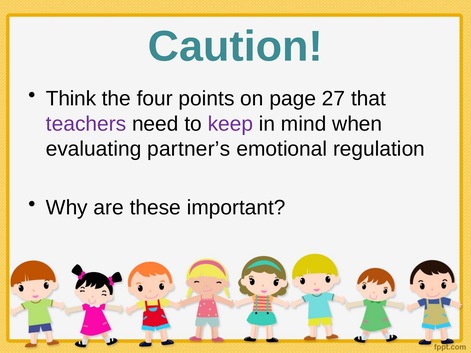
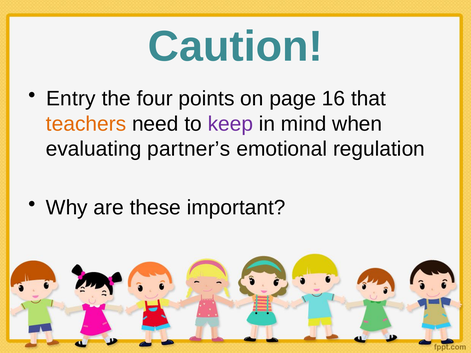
Think: Think -> Entry (71, 99)
27: 27 -> 16 (334, 99)
teachers colour: purple -> orange (86, 124)
